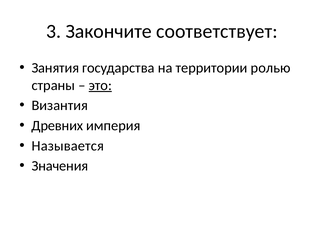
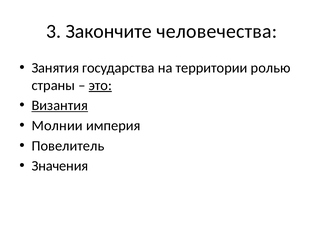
соответствует: соответствует -> человечества (217, 31)
Византия underline: none -> present (60, 105)
Древних: Древних -> Молнии (57, 126)
Называется: Называется -> Повелитель (68, 146)
